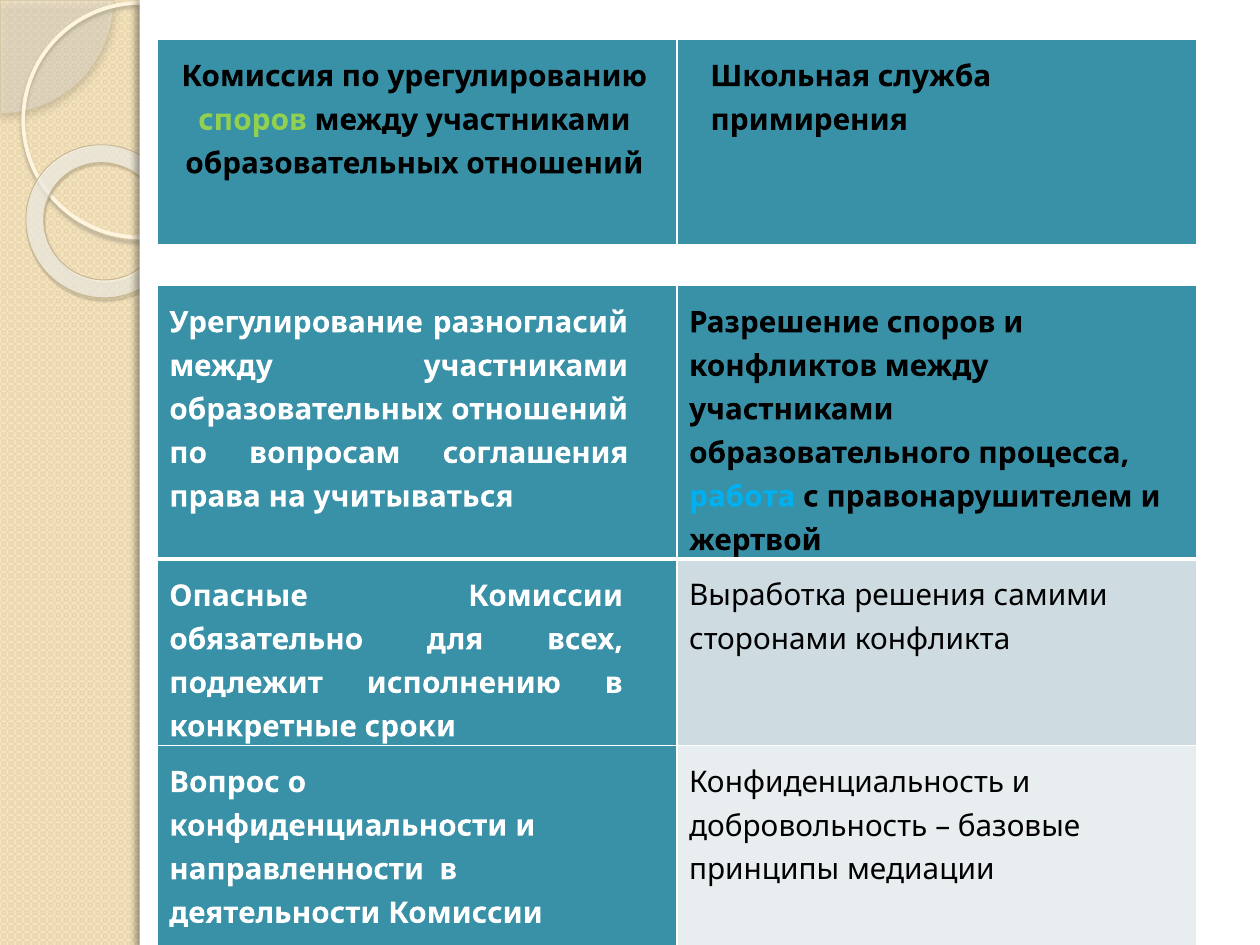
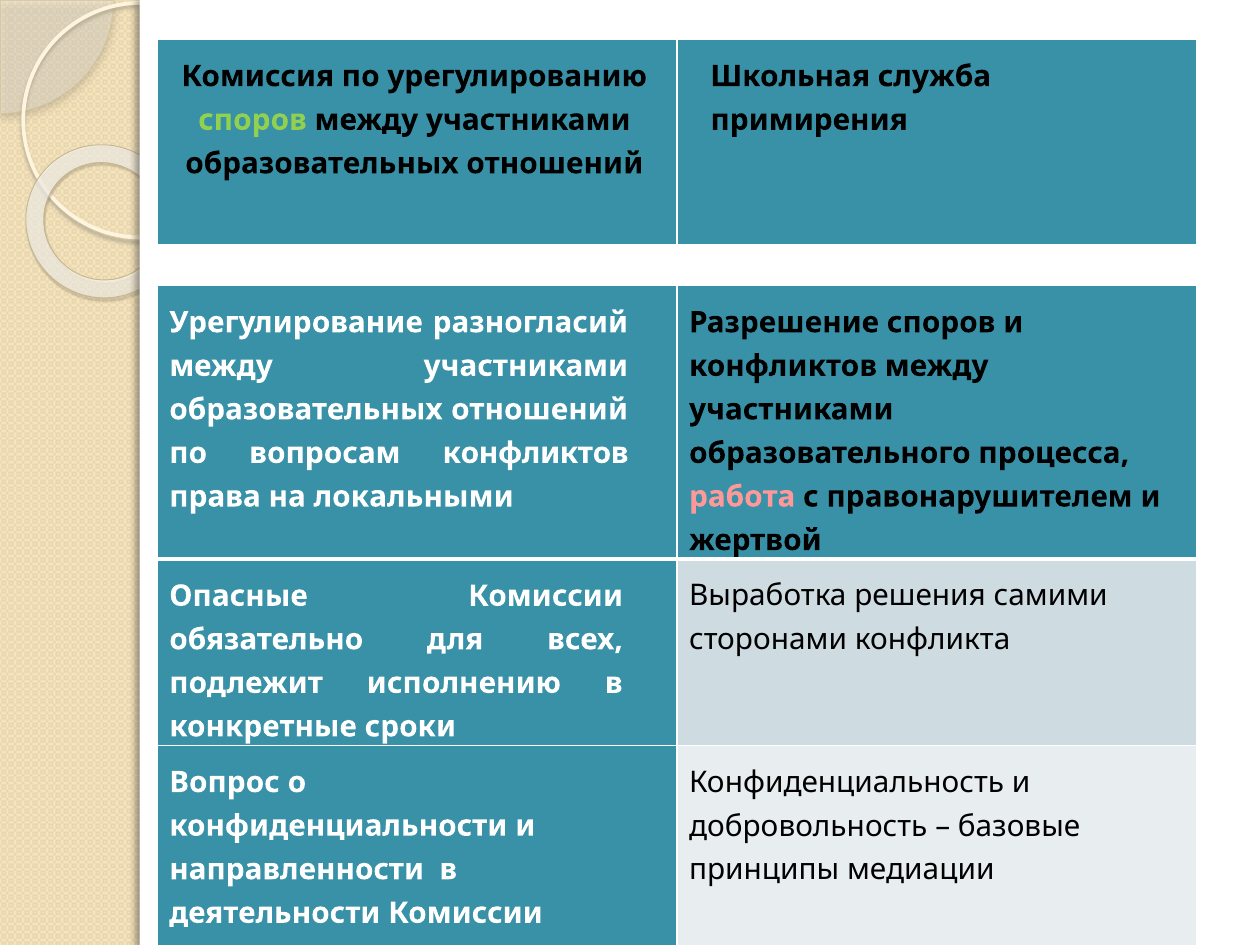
вопросам соглашения: соглашения -> конфликтов (536, 453)
учитываться: учитываться -> локальными (414, 497)
работа colour: light blue -> pink (742, 497)
